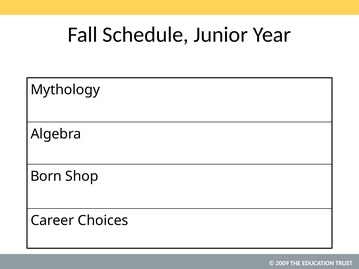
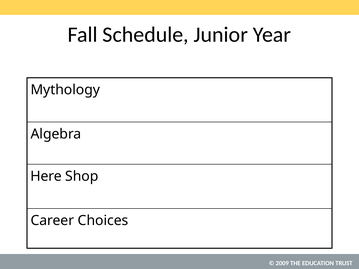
Born: Born -> Here (46, 176)
